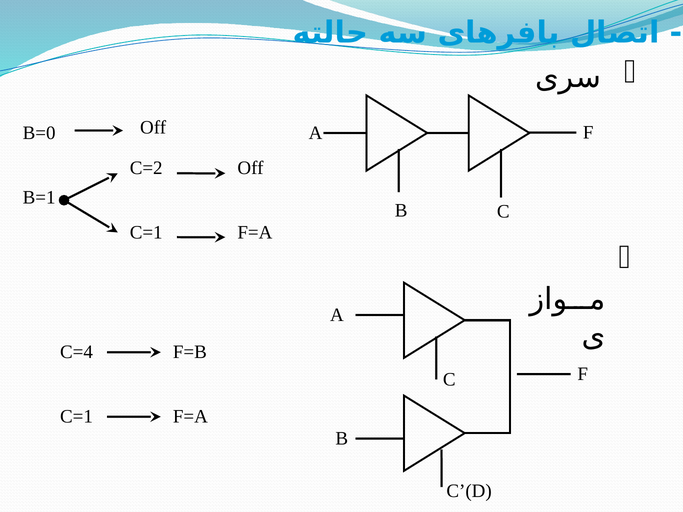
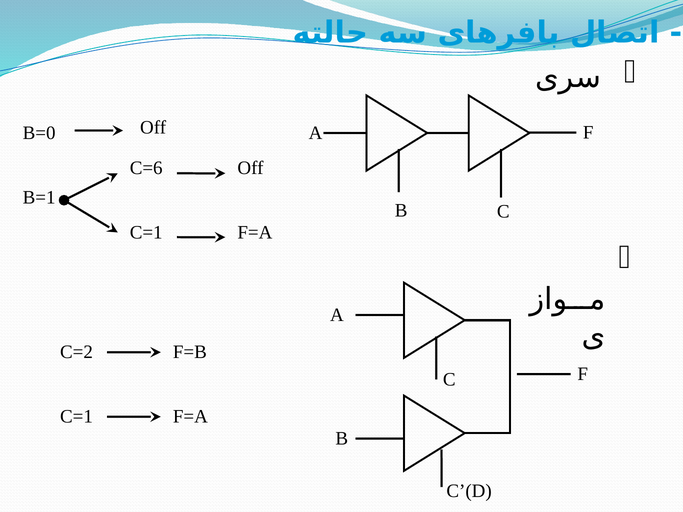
C=2: C=2 -> C=6 (146, 168)
C=4: C=4 -> C=2 (76, 352)
